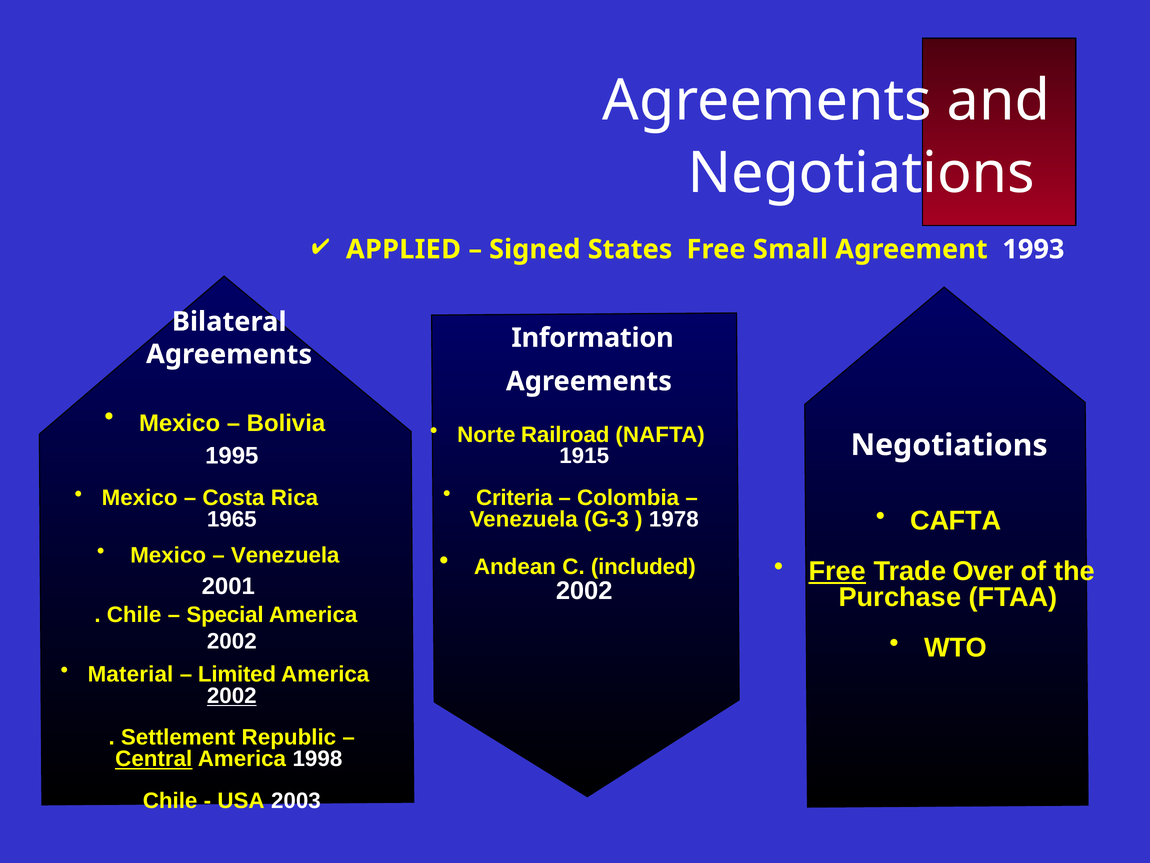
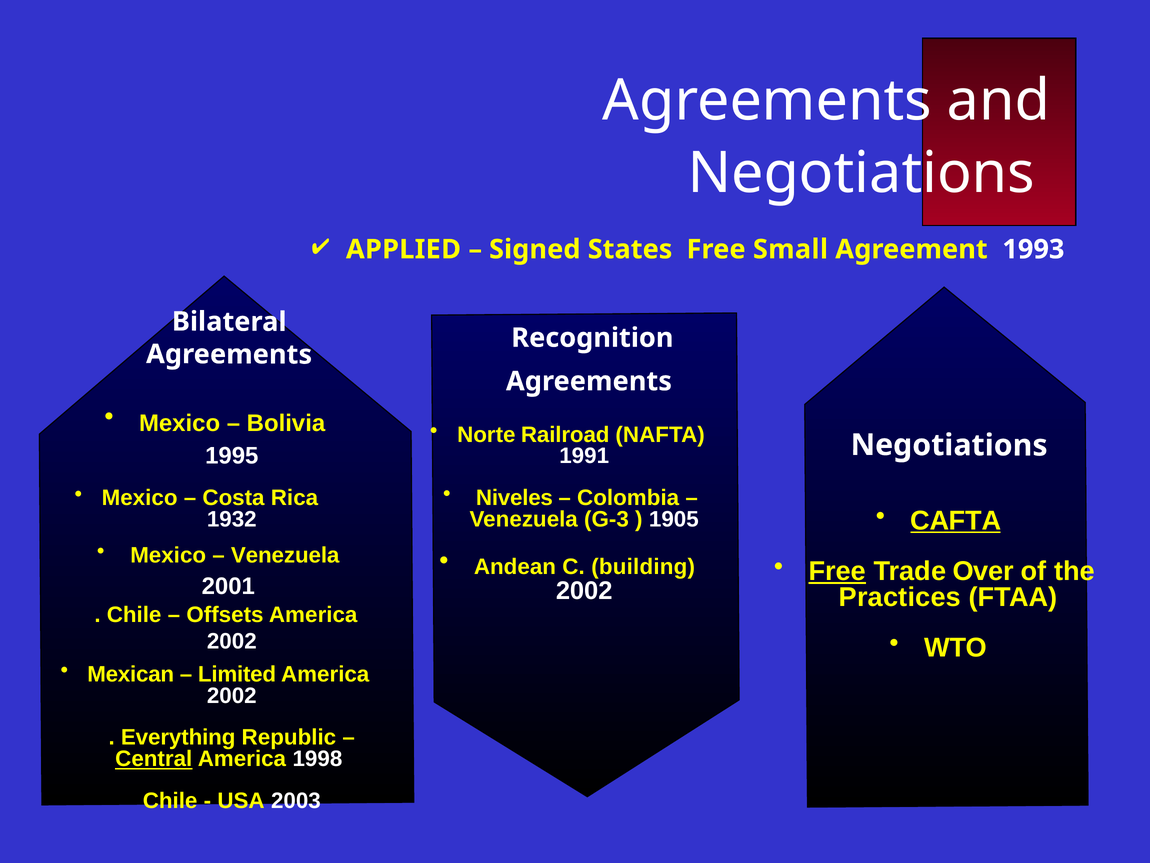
Information: Information -> Recognition (592, 338)
1915: 1915 -> 1991 (584, 456)
Criteria: Criteria -> Niveles (514, 497)
CAFTA underline: none -> present (956, 520)
1978: 1978 -> 1905 (674, 519)
1965: 1965 -> 1932 (232, 519)
included: included -> building (643, 567)
Purchase: Purchase -> Practices (900, 597)
Special: Special -> Offsets (225, 614)
Material: Material -> Mexican (131, 674)
2002 underline: present -> none (232, 695)
Settlement: Settlement -> Everything (178, 737)
